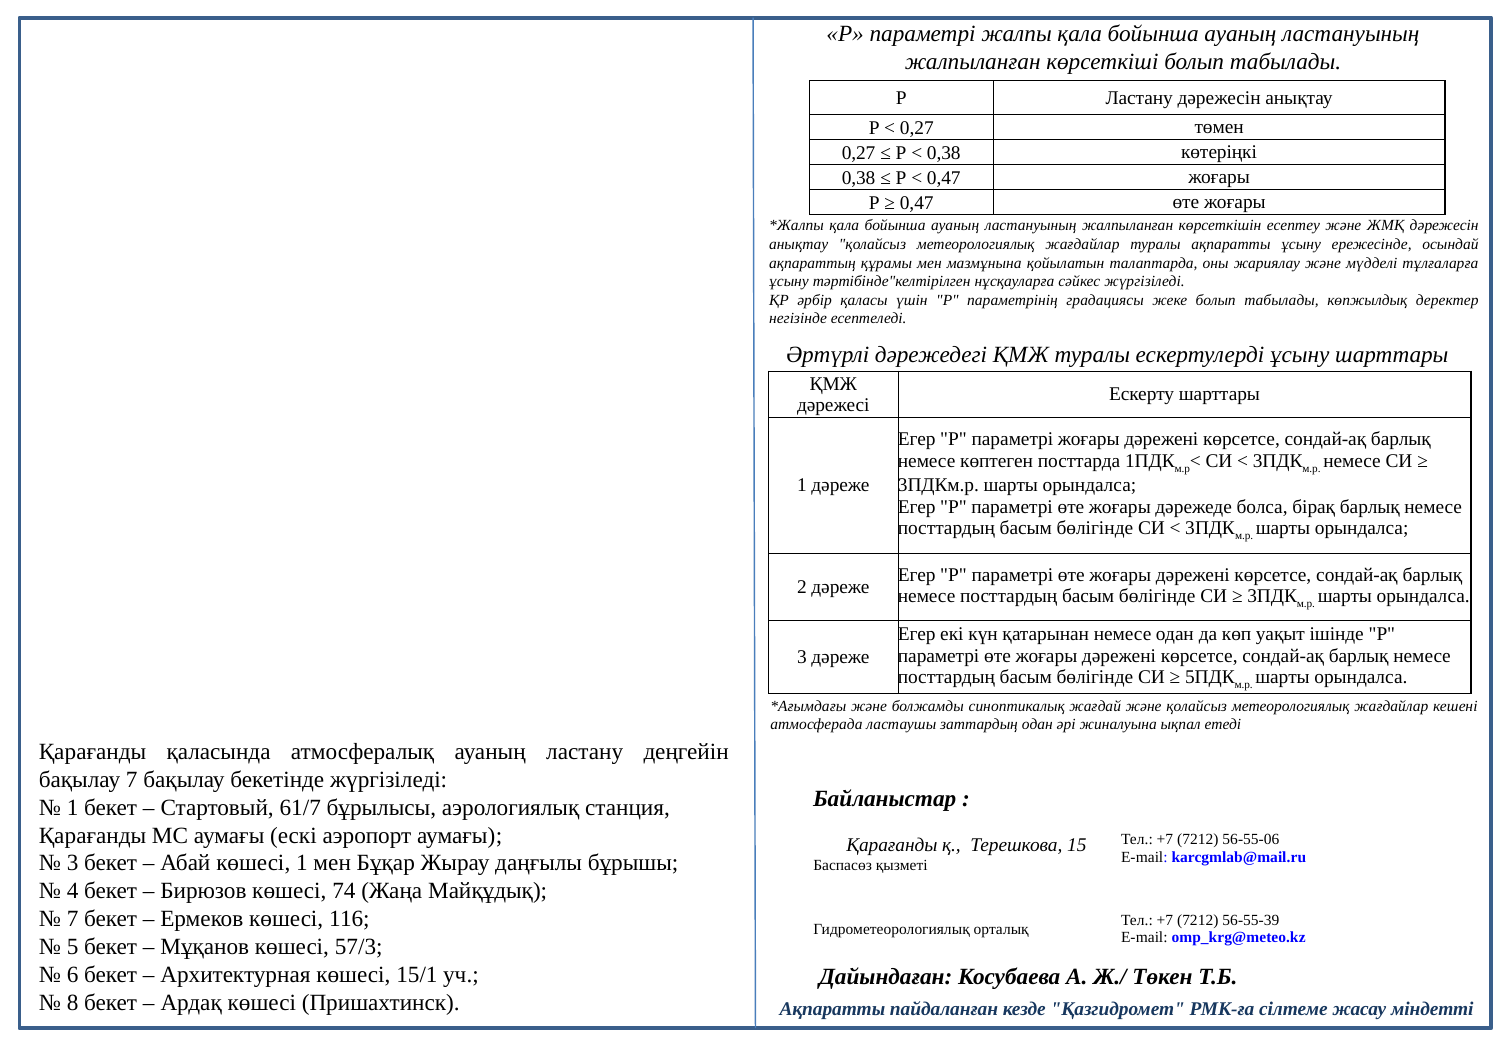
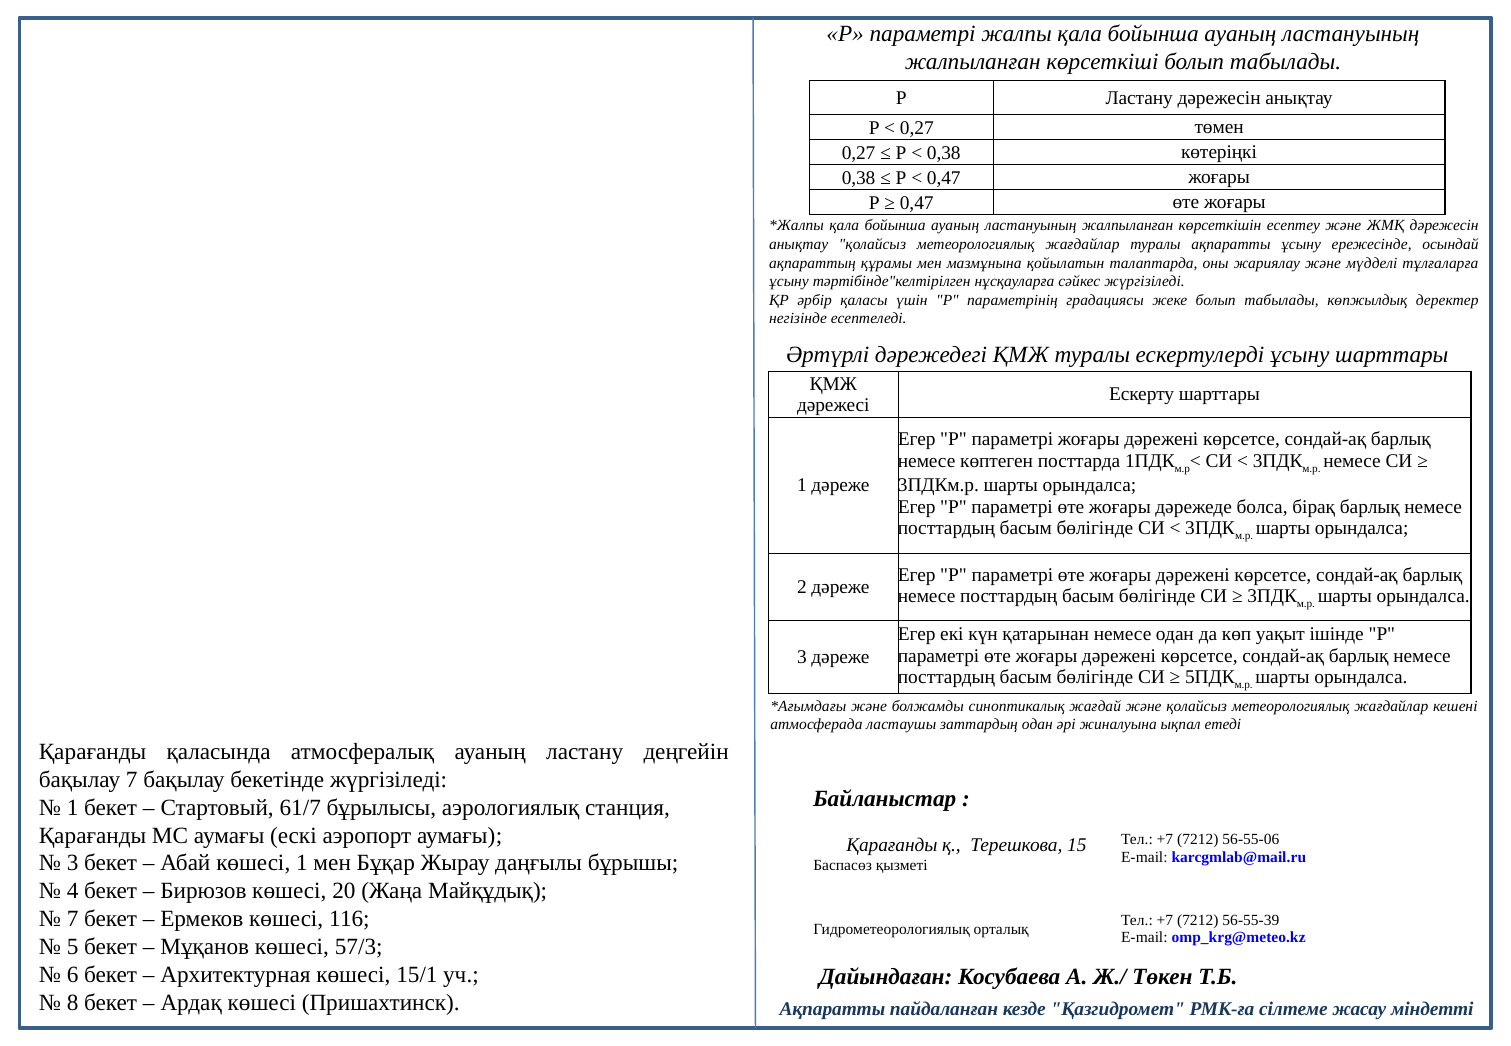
74: 74 -> 20 (344, 891)
